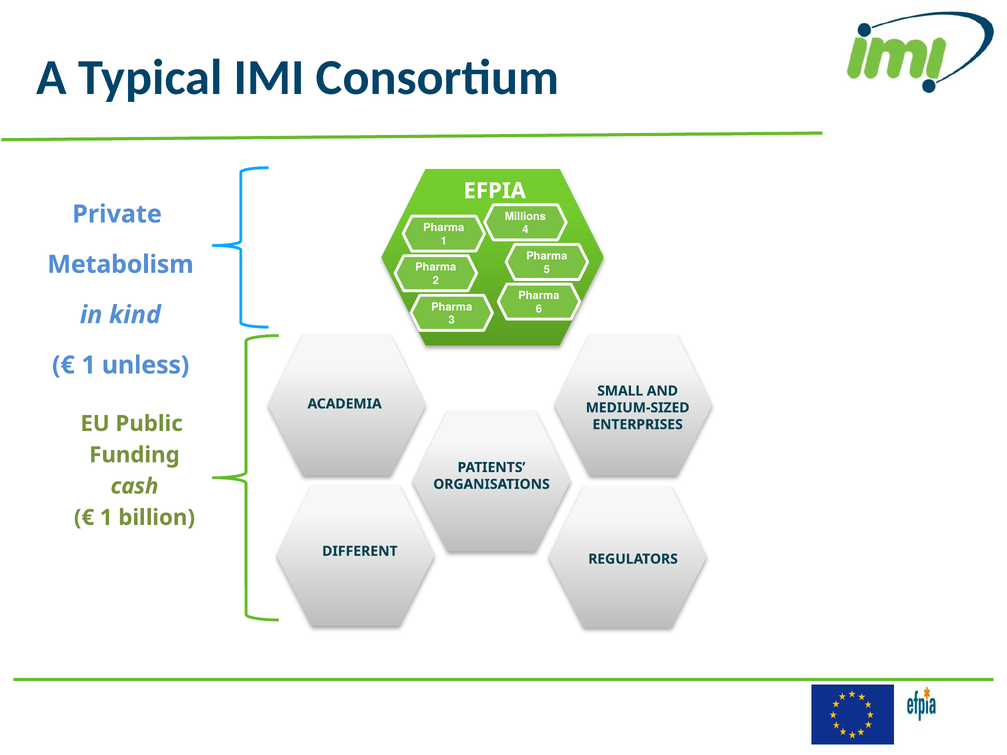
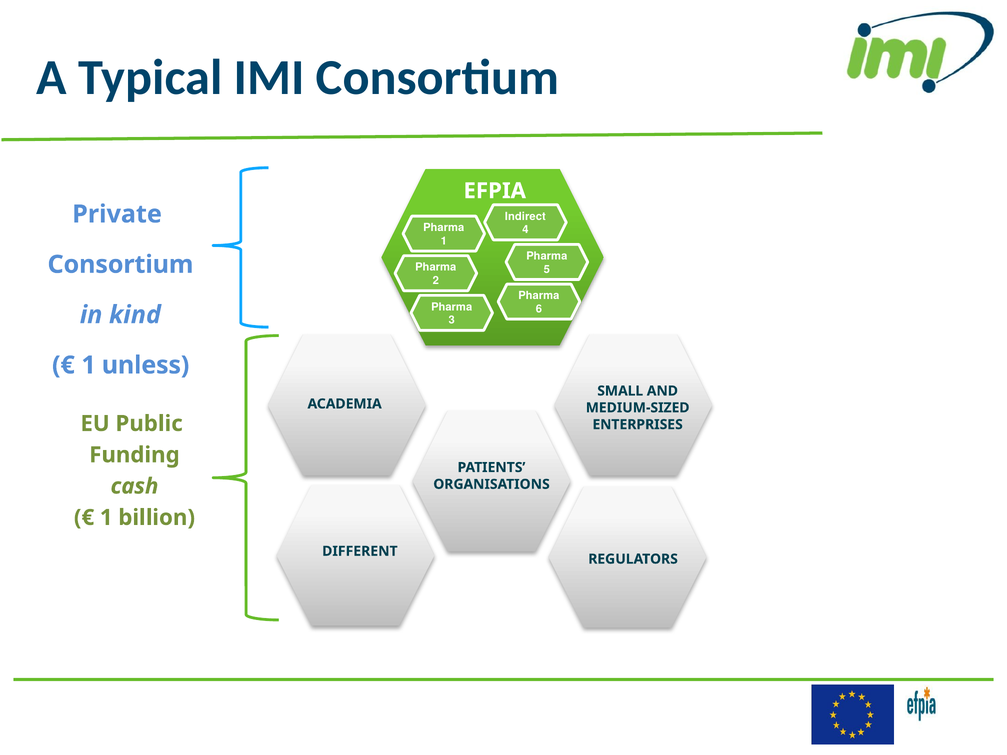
Millions: Millions -> Indirect (525, 216)
Metabolism: Metabolism -> Consortium (120, 265)
